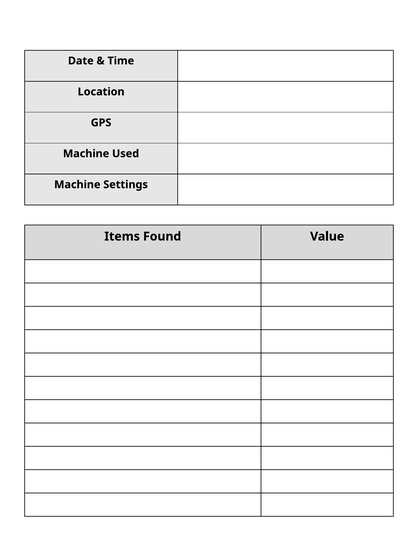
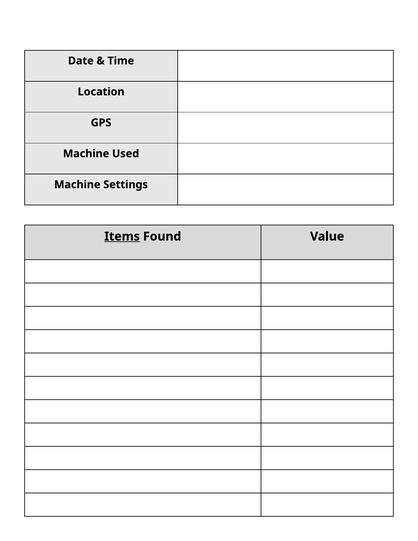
Items underline: none -> present (122, 236)
